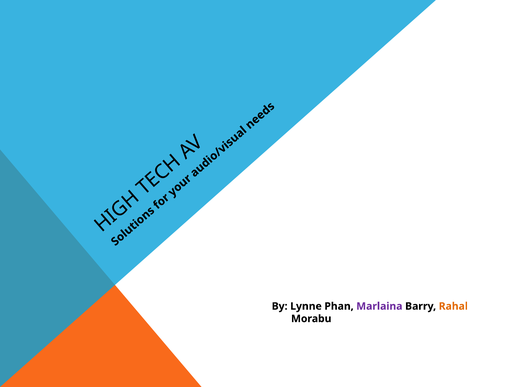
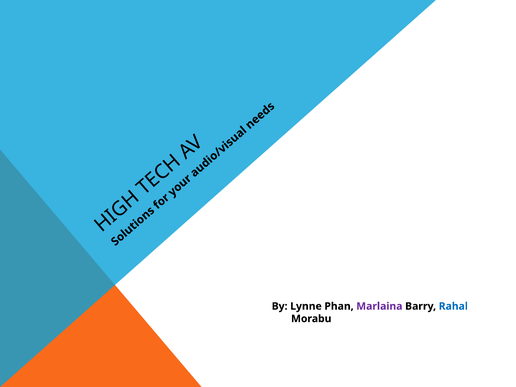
Rahal colour: orange -> blue (453, 306)
